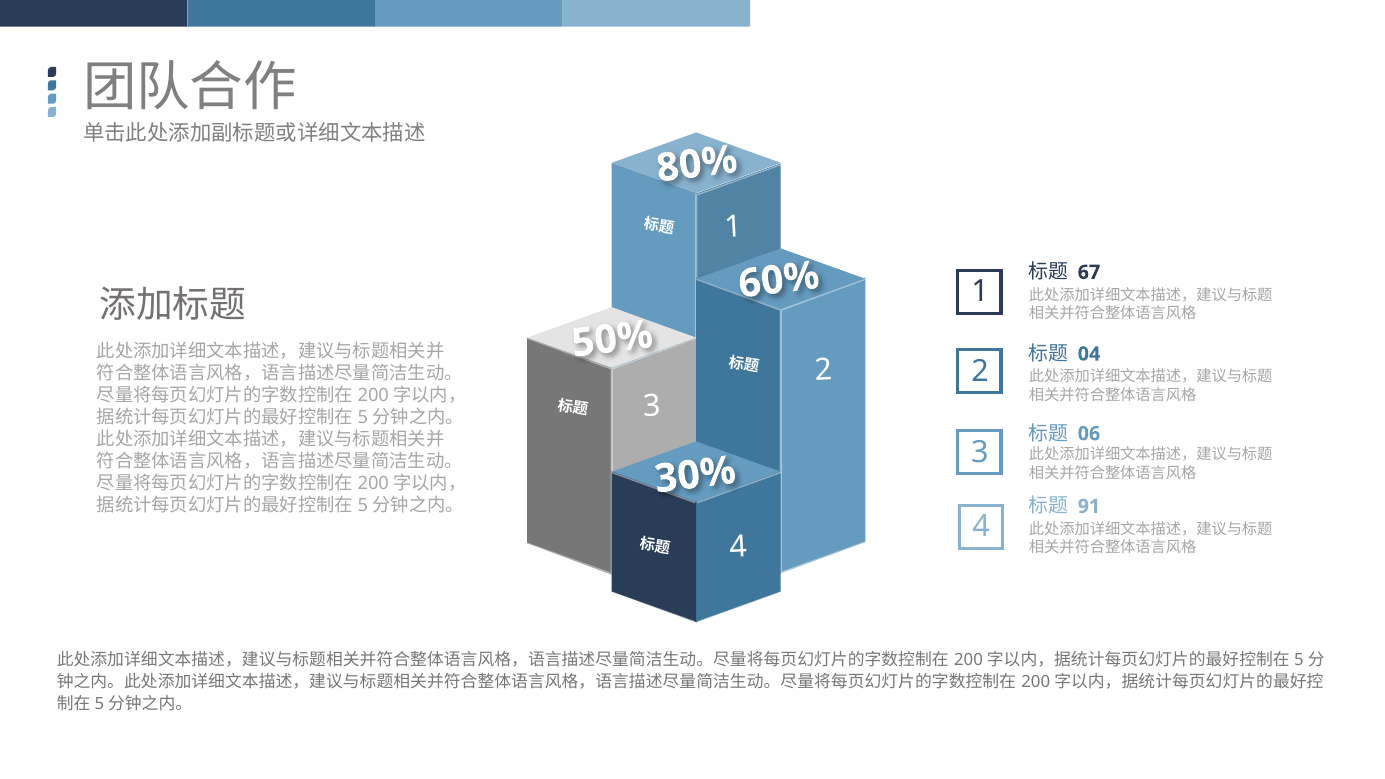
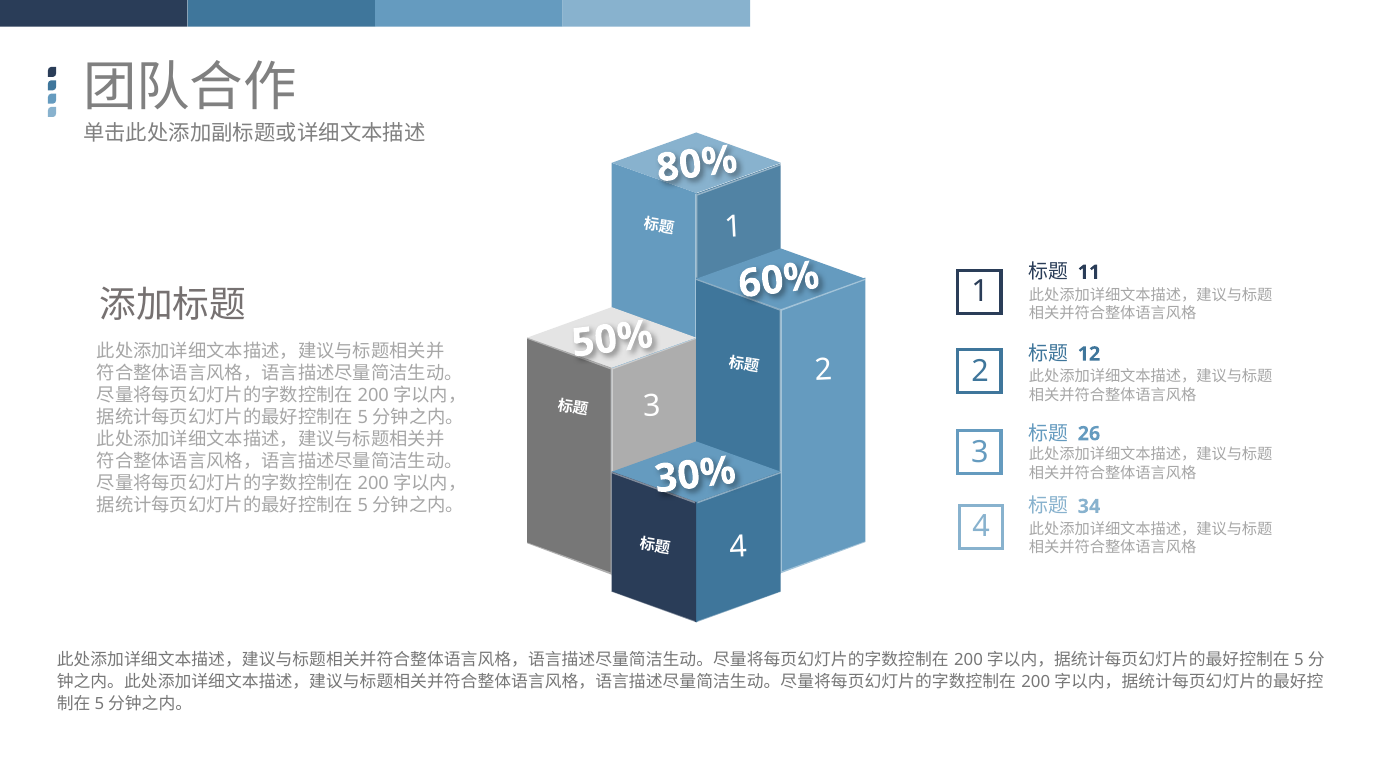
67: 67 -> 11 (1089, 272)
04: 04 -> 12 (1089, 354)
06: 06 -> 26 (1089, 434)
91: 91 -> 34 (1089, 506)
